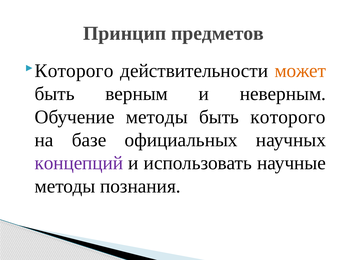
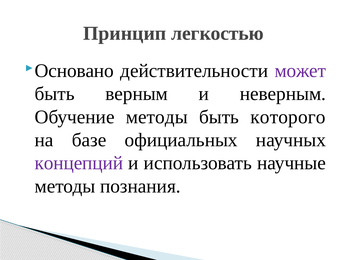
предметов: предметов -> легкостью (218, 33)
Которого: Которого -> Основано (74, 71)
может colour: orange -> purple (300, 71)
